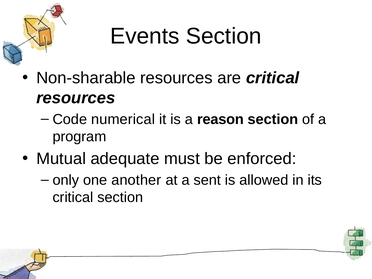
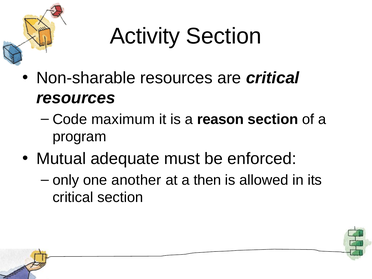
Events: Events -> Activity (145, 36)
numerical: numerical -> maximum (123, 119)
sent: sent -> then (207, 180)
